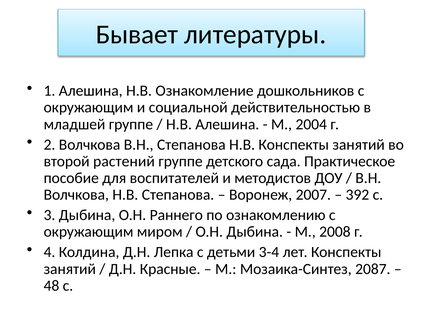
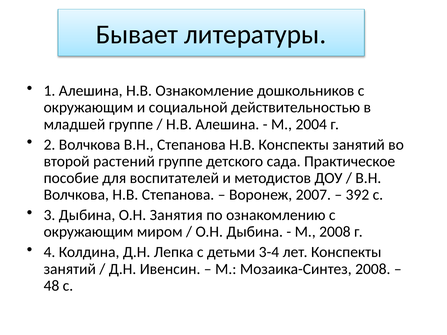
Раннего: Раннего -> Занятия (176, 215)
Красные: Красные -> Ивенсин (170, 269)
Мозаика-Синтез 2087: 2087 -> 2008 (373, 269)
